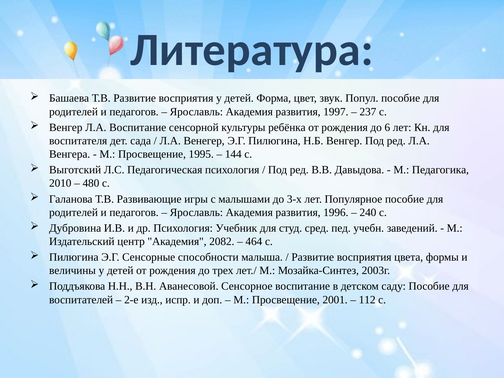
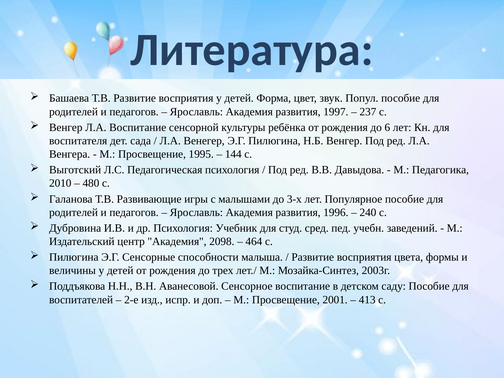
2082: 2082 -> 2098 (222, 242)
112: 112 -> 413 (367, 300)
